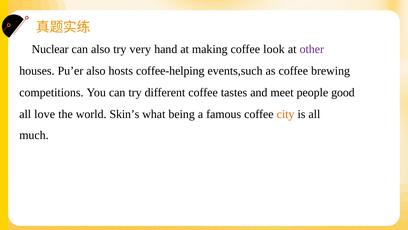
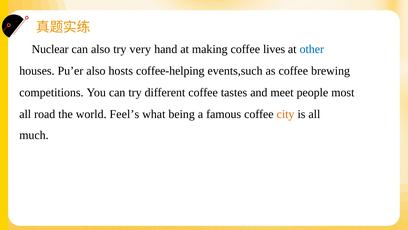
look: look -> lives (274, 49)
other colour: purple -> blue (312, 49)
good: good -> most (343, 92)
love: love -> road (45, 114)
Skin’s: Skin’s -> Feel’s (124, 114)
